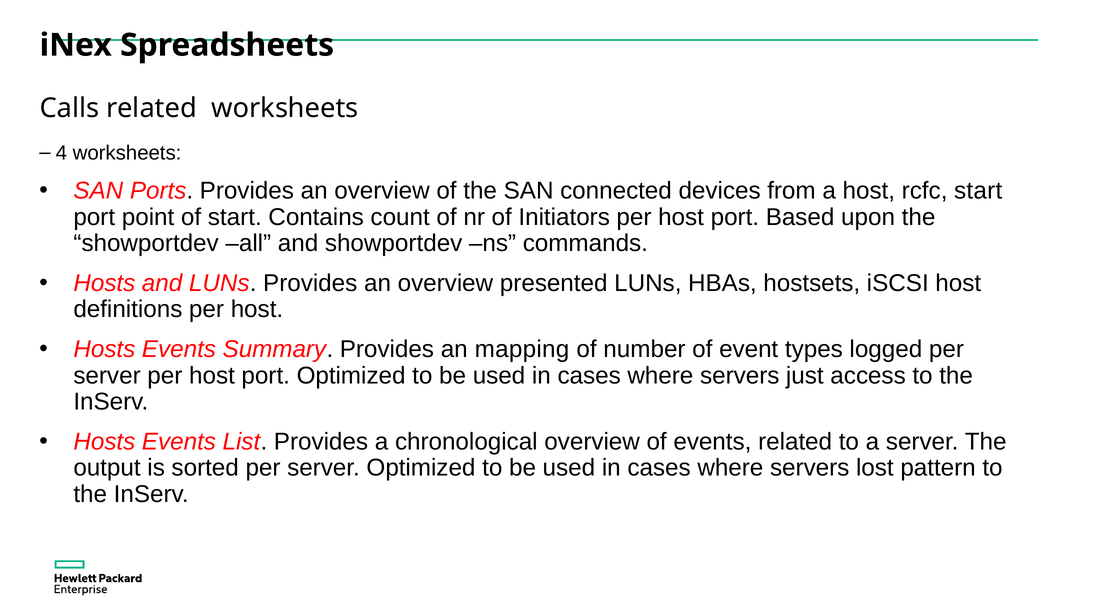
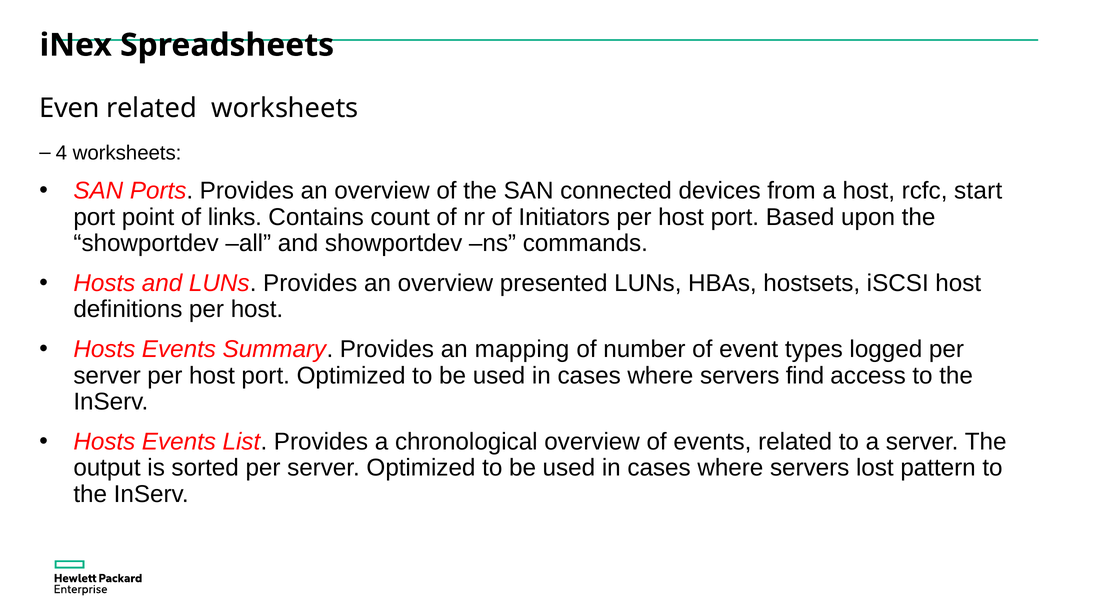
Calls: Calls -> Even (70, 108)
of start: start -> links (235, 217)
just: just -> find (805, 375)
